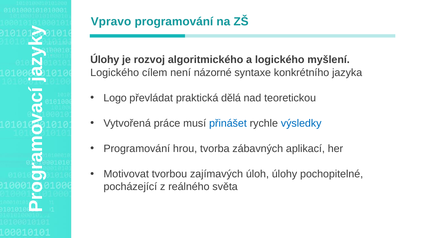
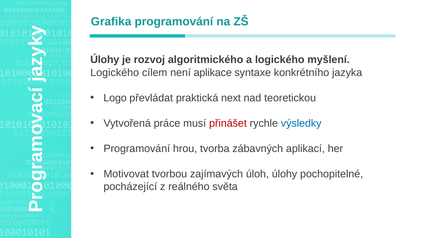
Vpravo: Vpravo -> Grafika (111, 22)
názorné: názorné -> aplikace (213, 73)
dělá: dělá -> next (231, 98)
přinášet colour: blue -> red (228, 124)
